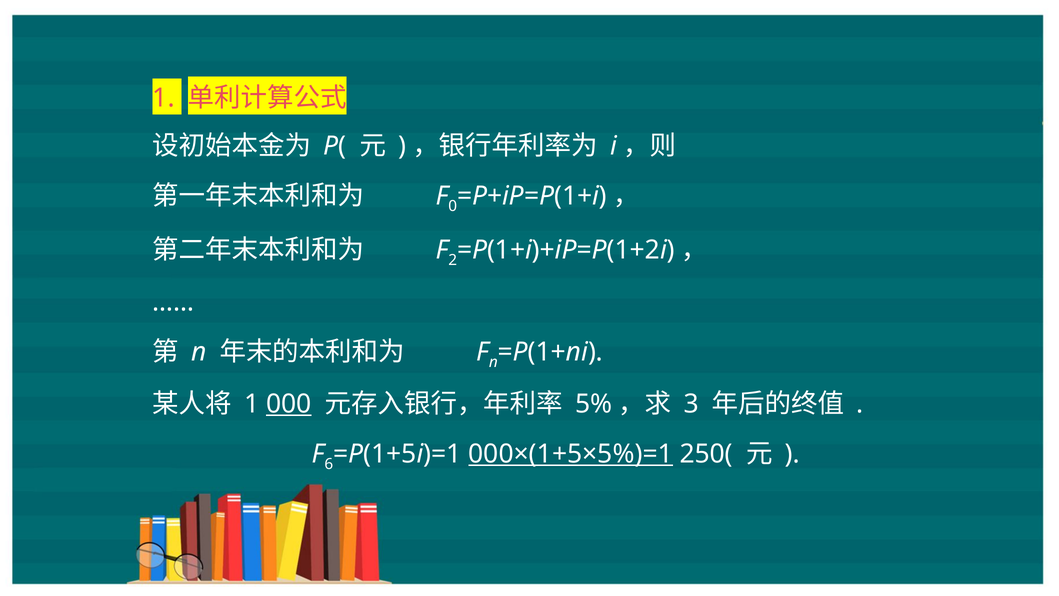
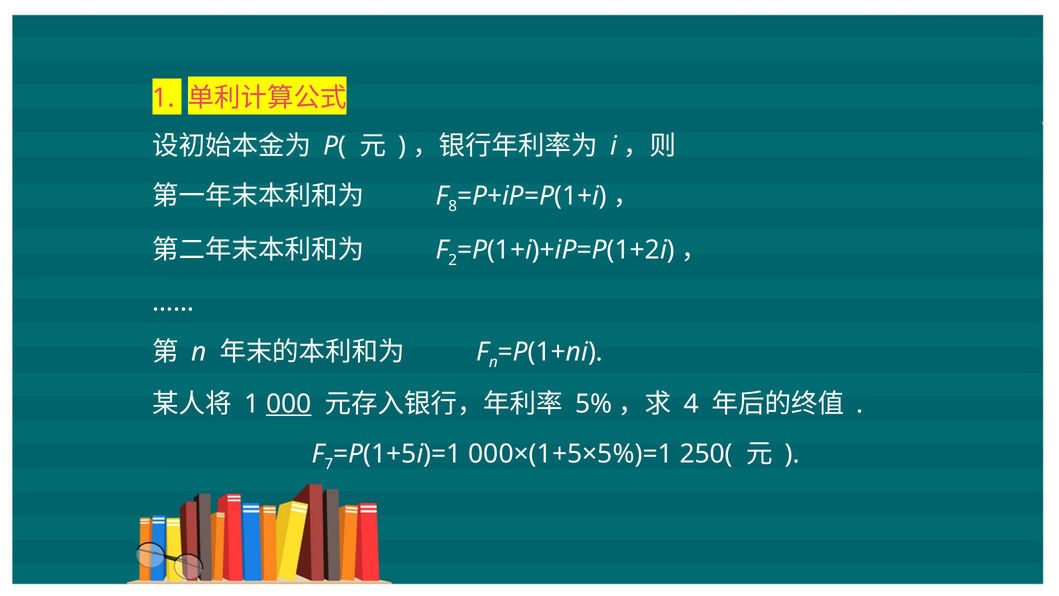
0: 0 -> 8 (453, 206)
3: 3 -> 4 (691, 404)
6: 6 -> 7 (329, 464)
000×(1+5×5%)=1 underline: present -> none (571, 454)
